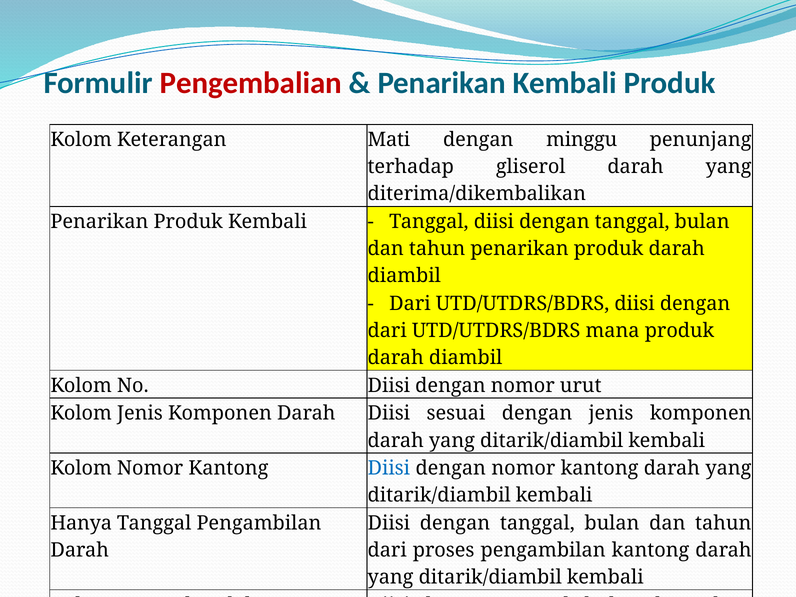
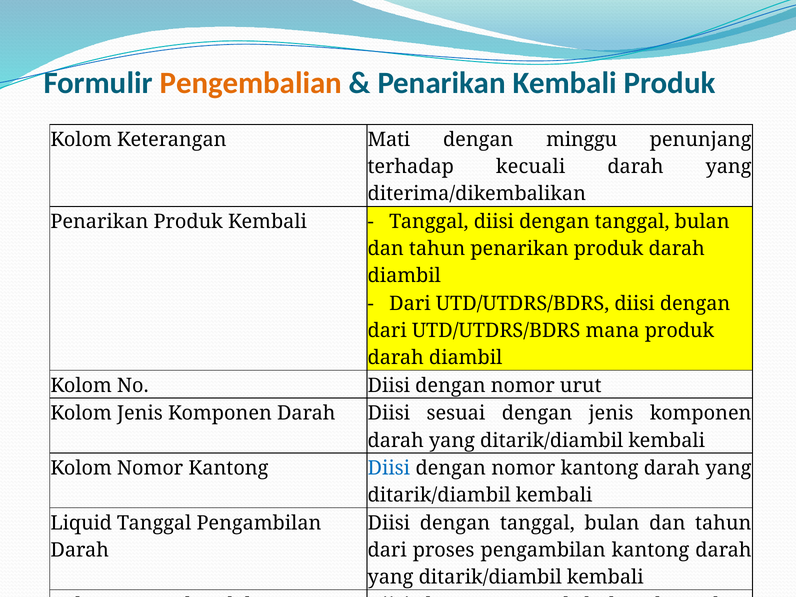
Pengembalian colour: red -> orange (251, 83)
gliserol: gliserol -> kecuali (531, 167)
Hanya: Hanya -> Liquid (81, 523)
